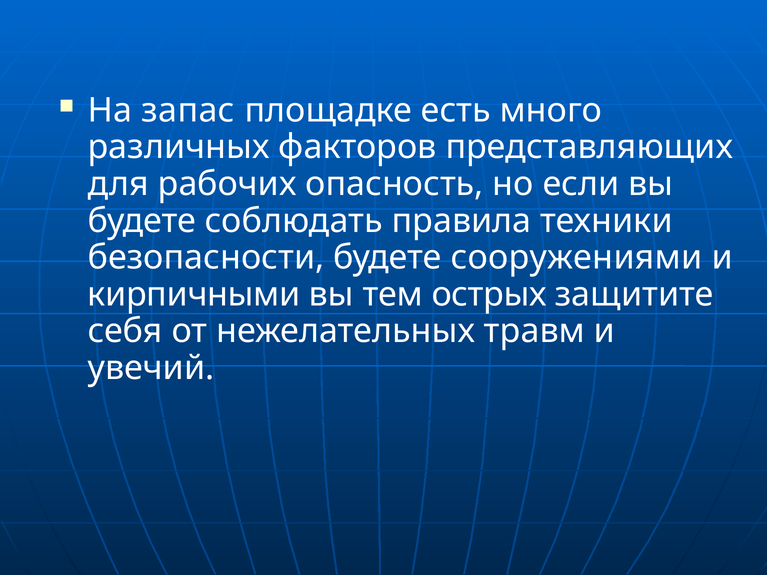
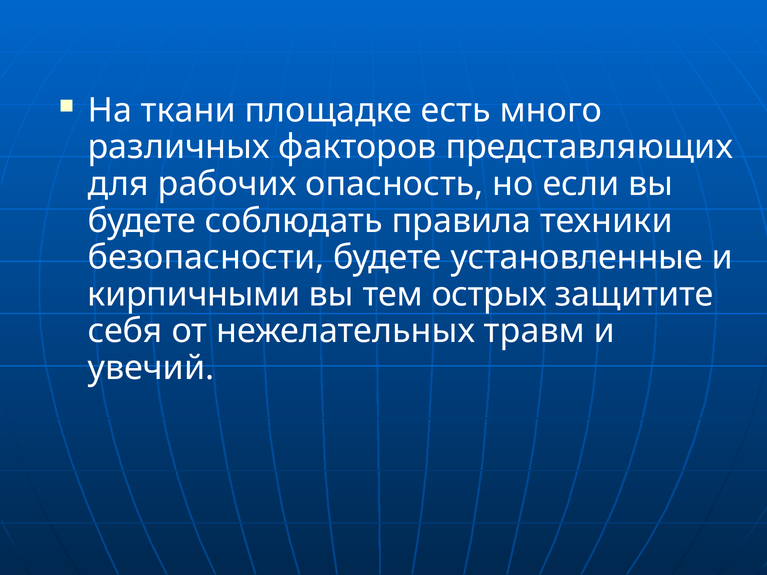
запас: запас -> ткани (188, 110)
сооружениями: сооружениями -> установленные (577, 258)
